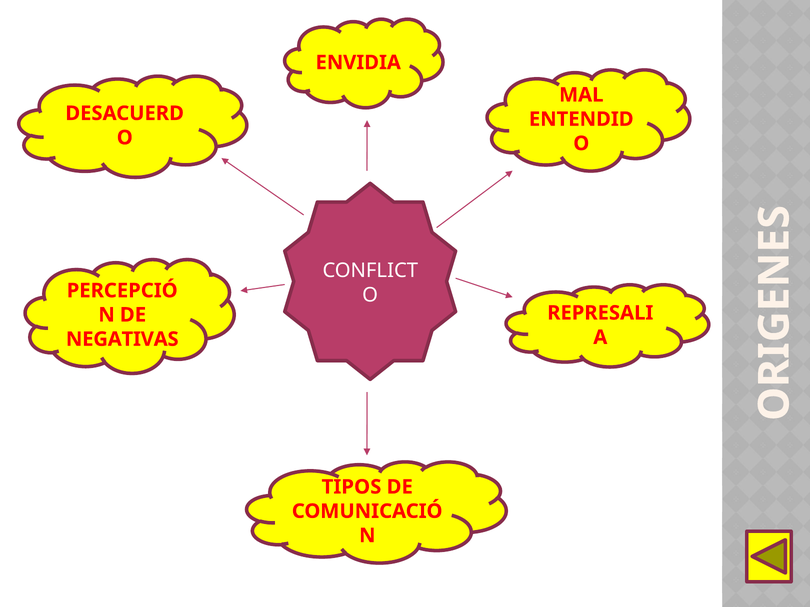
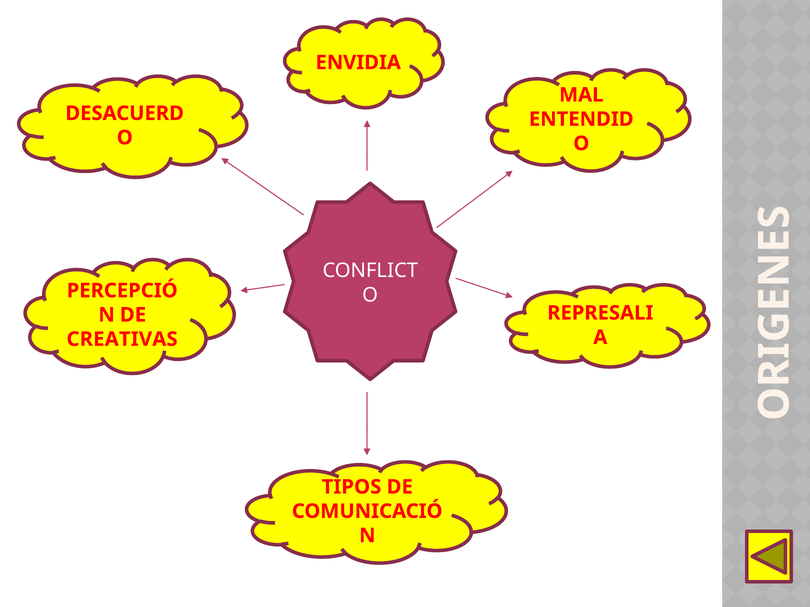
NEGATIVAS: NEGATIVAS -> CREATIVAS (122, 339)
